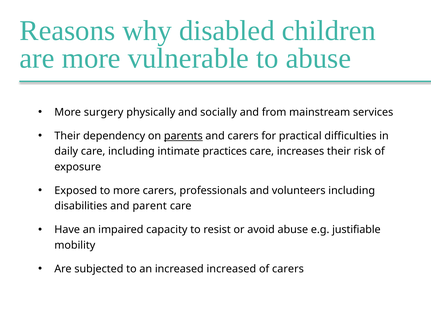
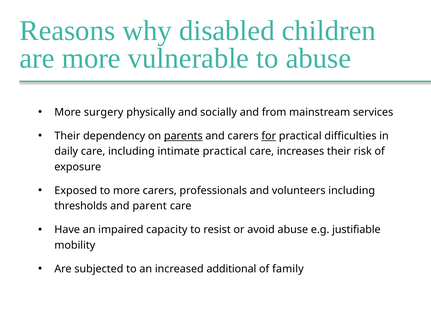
for underline: none -> present (269, 136)
intimate practices: practices -> practical (225, 152)
disabilities: disabilities -> thresholds (81, 206)
increased increased: increased -> additional (231, 269)
of carers: carers -> family (288, 269)
